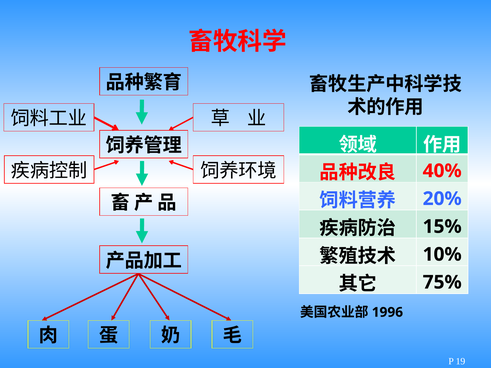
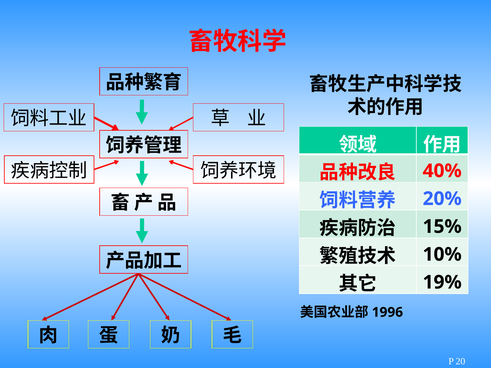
75%: 75% -> 19% (442, 282)
19: 19 -> 20 (460, 362)
